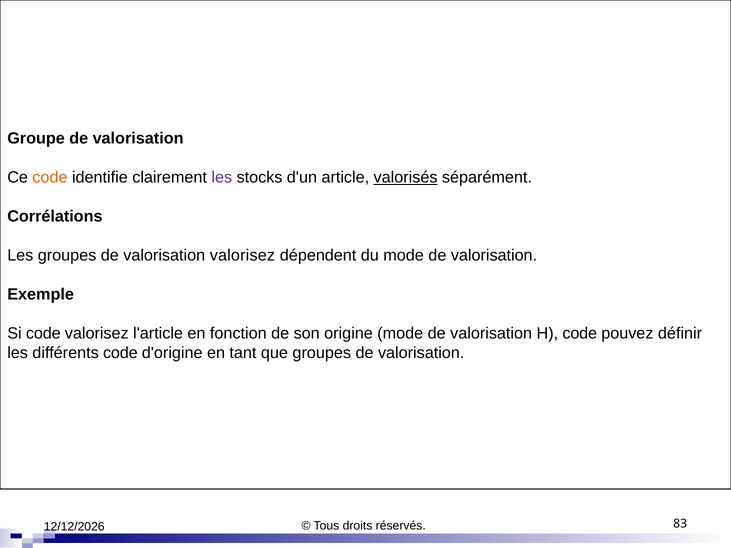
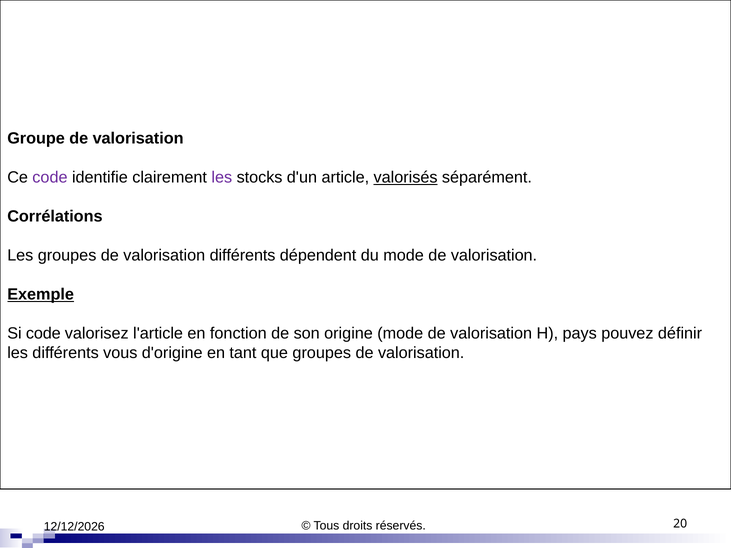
code colour: orange -> purple (50, 178)
valorisation valorisez: valorisez -> différents (243, 256)
Exemple underline: none -> present (41, 294)
H code: code -> pays (580, 333)
différents code: code -> vous (120, 353)
83: 83 -> 20 (680, 524)
